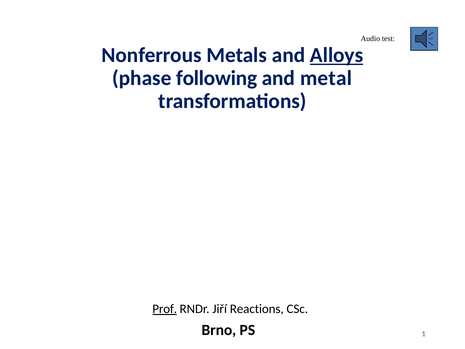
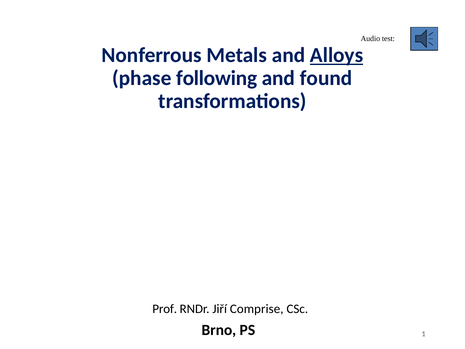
metal: metal -> found (326, 78)
Prof underline: present -> none (165, 309)
Reactions: Reactions -> Comprise (257, 309)
